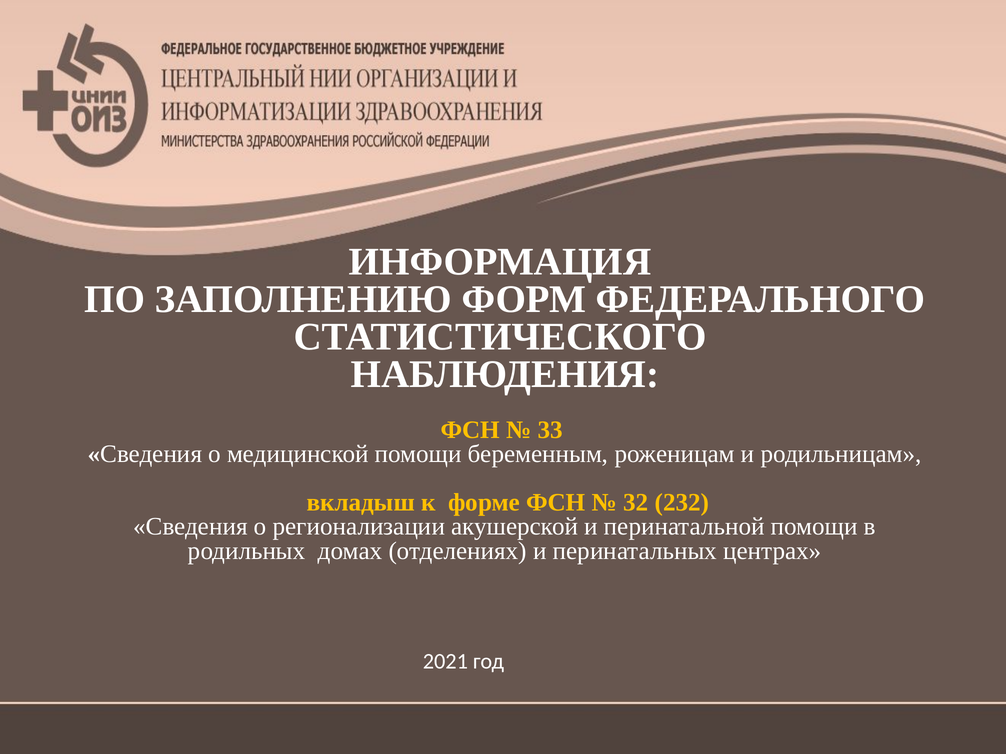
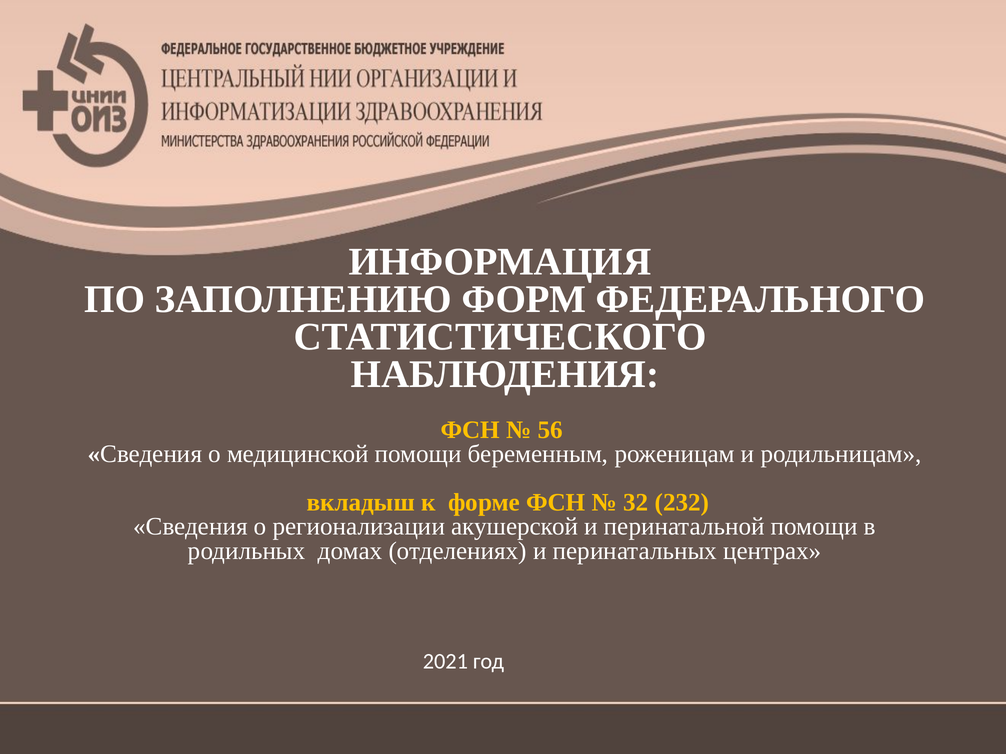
33: 33 -> 56 (550, 430)
